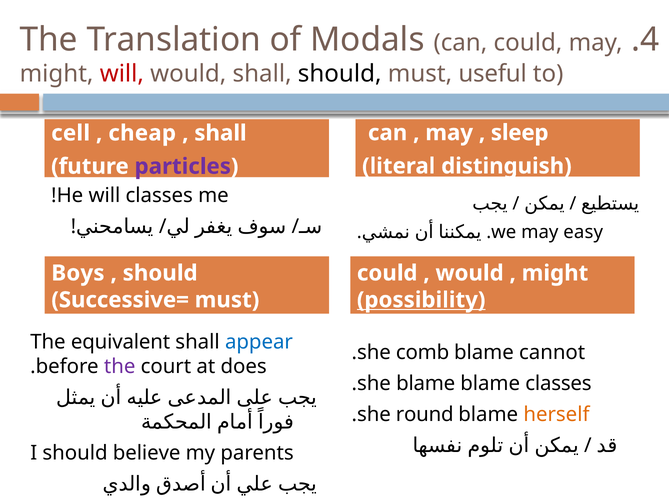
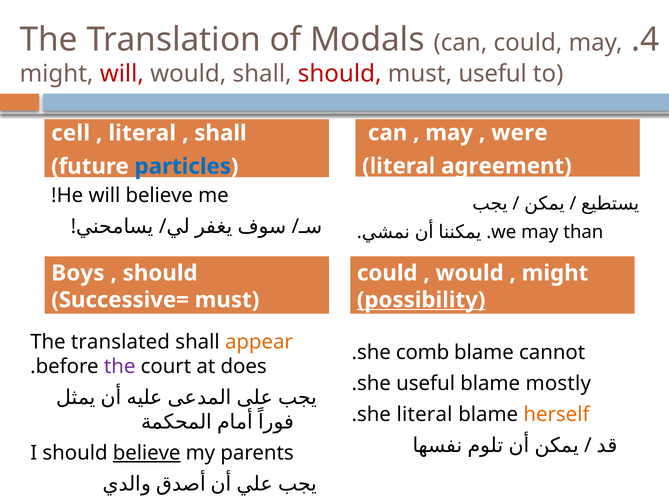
should colour: black -> red (340, 74)
sleep: sleep -> were (519, 133)
cheap: cheap -> literal (142, 133)
distinguish: distinguish -> agreement (503, 166)
particles colour: purple -> blue (183, 166)
will classes: classes -> believe (159, 195)
easy: easy -> than (583, 232)
equivalent: equivalent -> translated (120, 342)
appear colour: blue -> orange (259, 342)
she blame: blame -> useful (426, 383)
blame classes: classes -> mostly (558, 383)
she round: round -> literal (425, 414)
believe underline: none -> present (147, 453)
